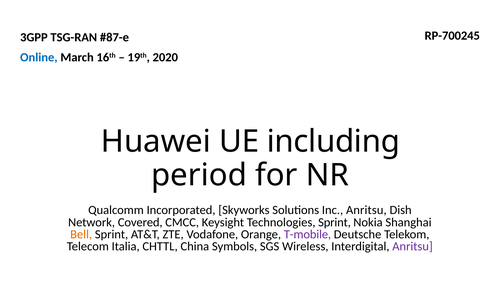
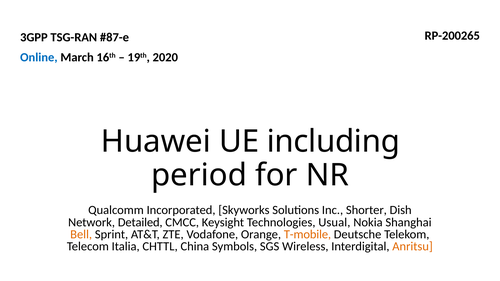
RP-700245: RP-700245 -> RP-200265 (452, 36)
Inc Anritsu: Anritsu -> Shorter (366, 210)
Covered: Covered -> Detailed (140, 222)
Technologies Sprint: Sprint -> Usual (334, 222)
T-mobile colour: purple -> orange (307, 235)
Anritsu colour: purple -> orange (413, 247)
